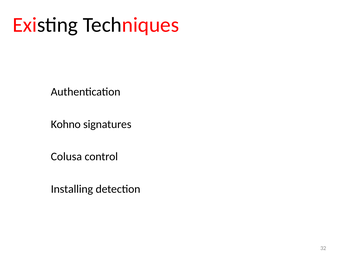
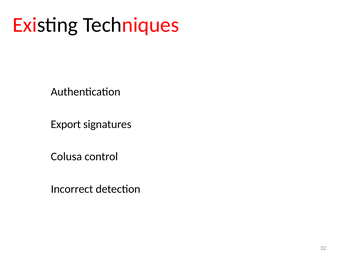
Kohno: Kohno -> Export (66, 124)
Installing: Installing -> Incorrect (72, 189)
